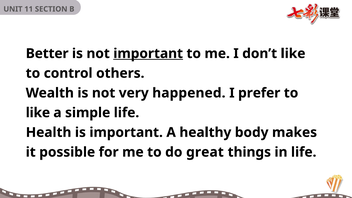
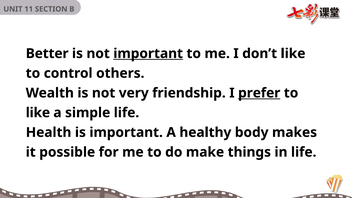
happened: happened -> friendship (189, 93)
prefer underline: none -> present (259, 93)
great: great -> make (205, 152)
